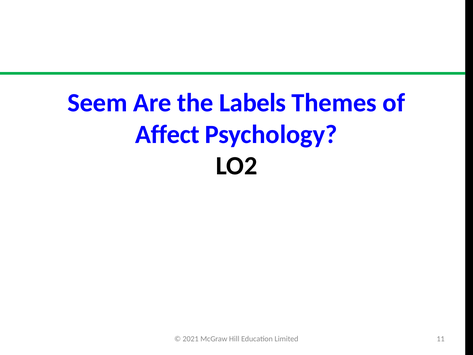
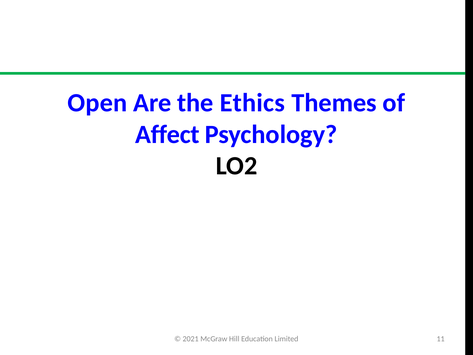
Seem: Seem -> Open (97, 103)
Labels: Labels -> Ethics (252, 103)
